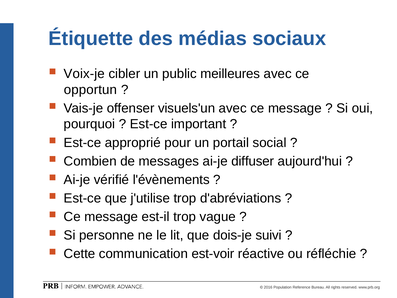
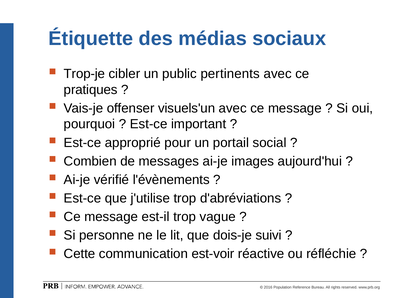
Voix-je: Voix-je -> Trop-je (84, 74)
meilleures: meilleures -> pertinents (230, 74)
opportun: opportun -> pratiques (91, 90)
diffuser: diffuser -> images (253, 161)
